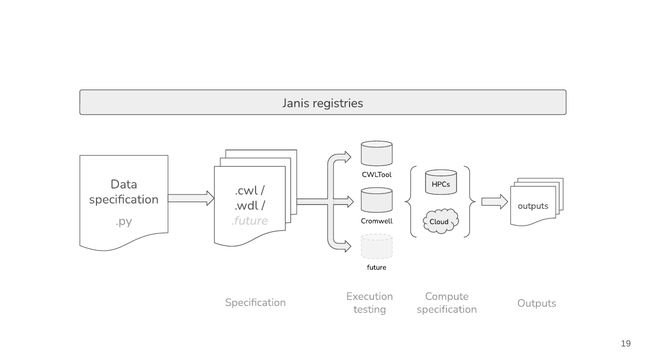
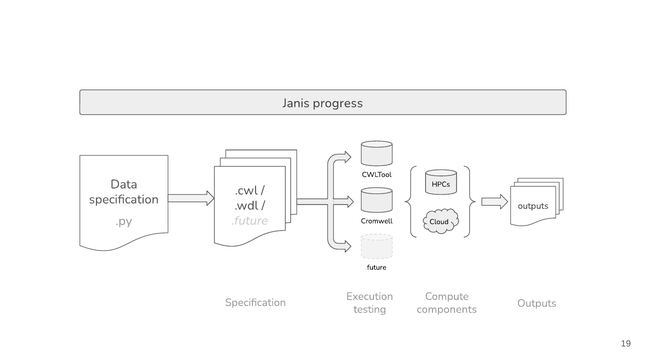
registries: registries -> progress (338, 103)
specification: specification -> components (447, 310)
